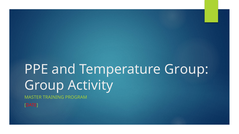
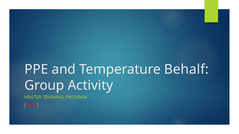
Temperature Group: Group -> Behalf (186, 69)
